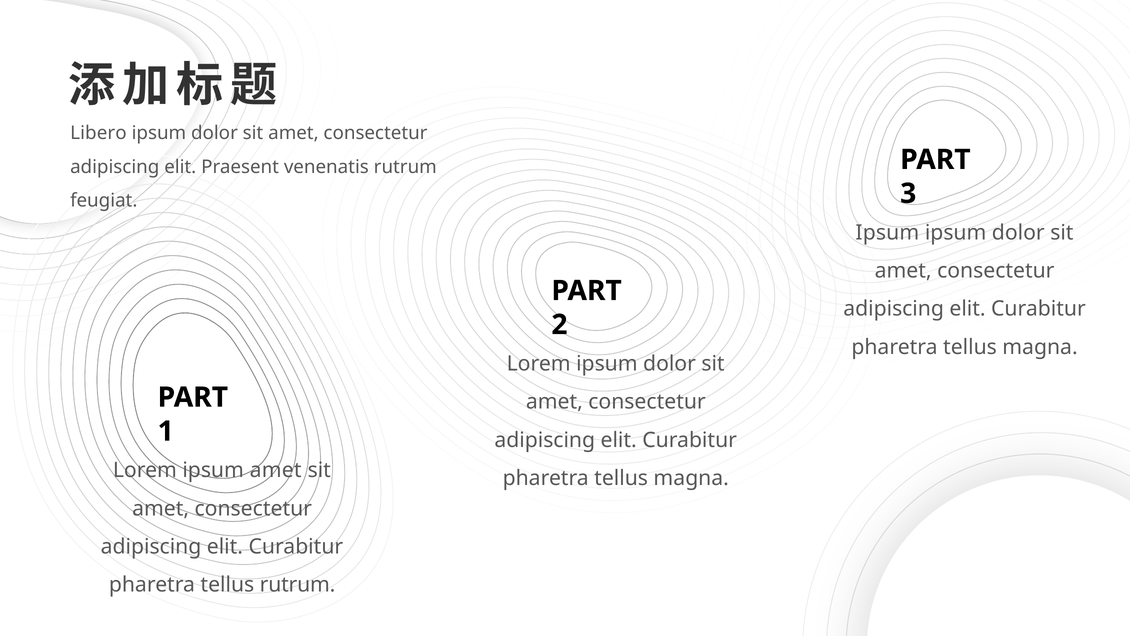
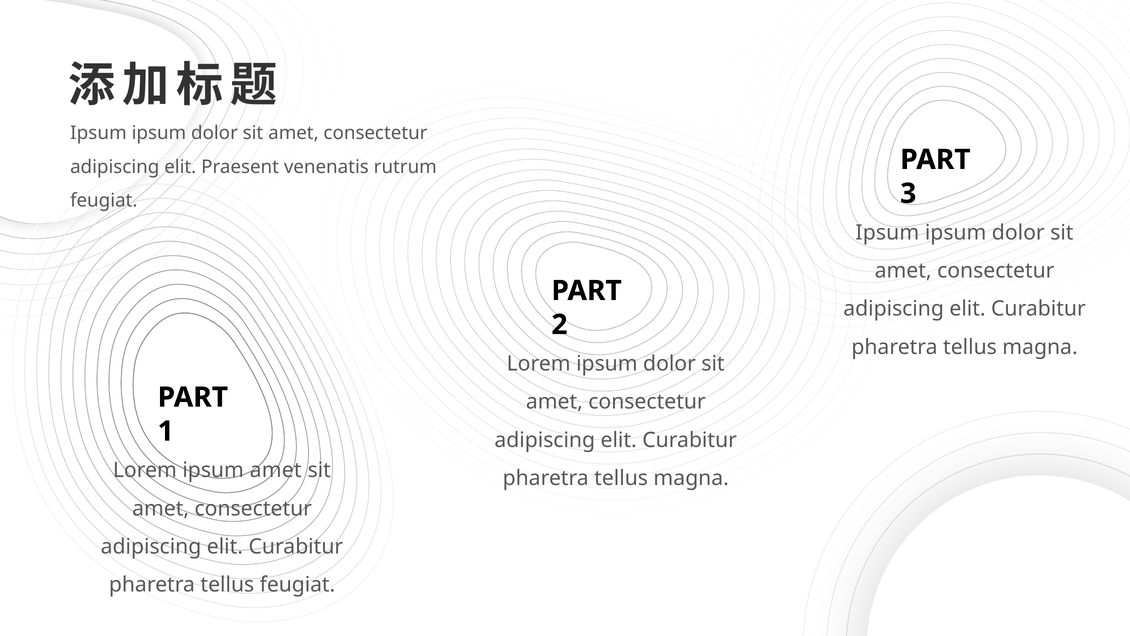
Libero: Libero -> Ipsum (98, 133)
tellus rutrum: rutrum -> feugiat (297, 585)
